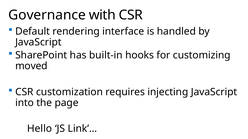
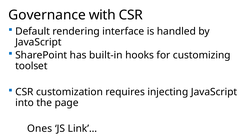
moved: moved -> toolset (31, 66)
Hello: Hello -> Ones (40, 129)
